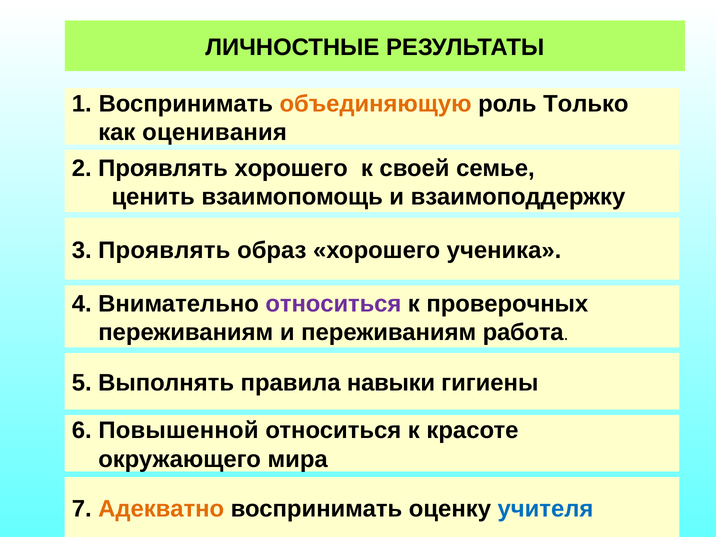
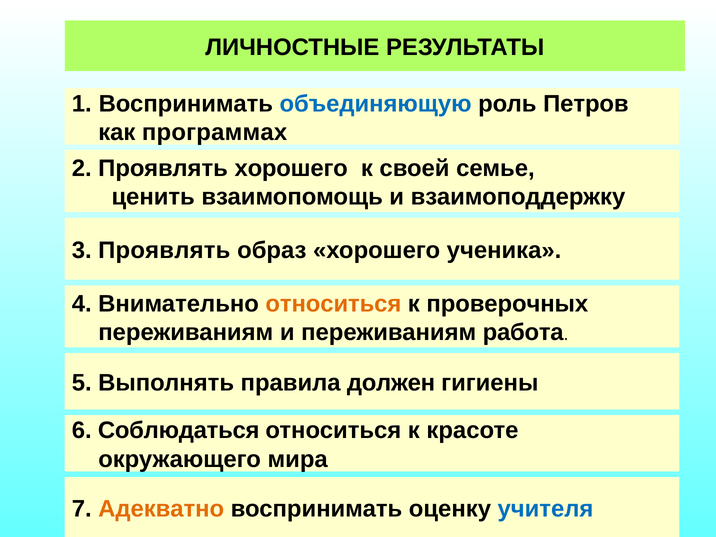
объединяющую colour: orange -> blue (376, 104)
Только: Только -> Петров (586, 104)
оценивания: оценивания -> программах (215, 132)
относиться colour: purple -> orange (333, 304)
навыки: навыки -> должен (391, 383)
Повышенной: Повышенной -> Соблюдаться (179, 431)
